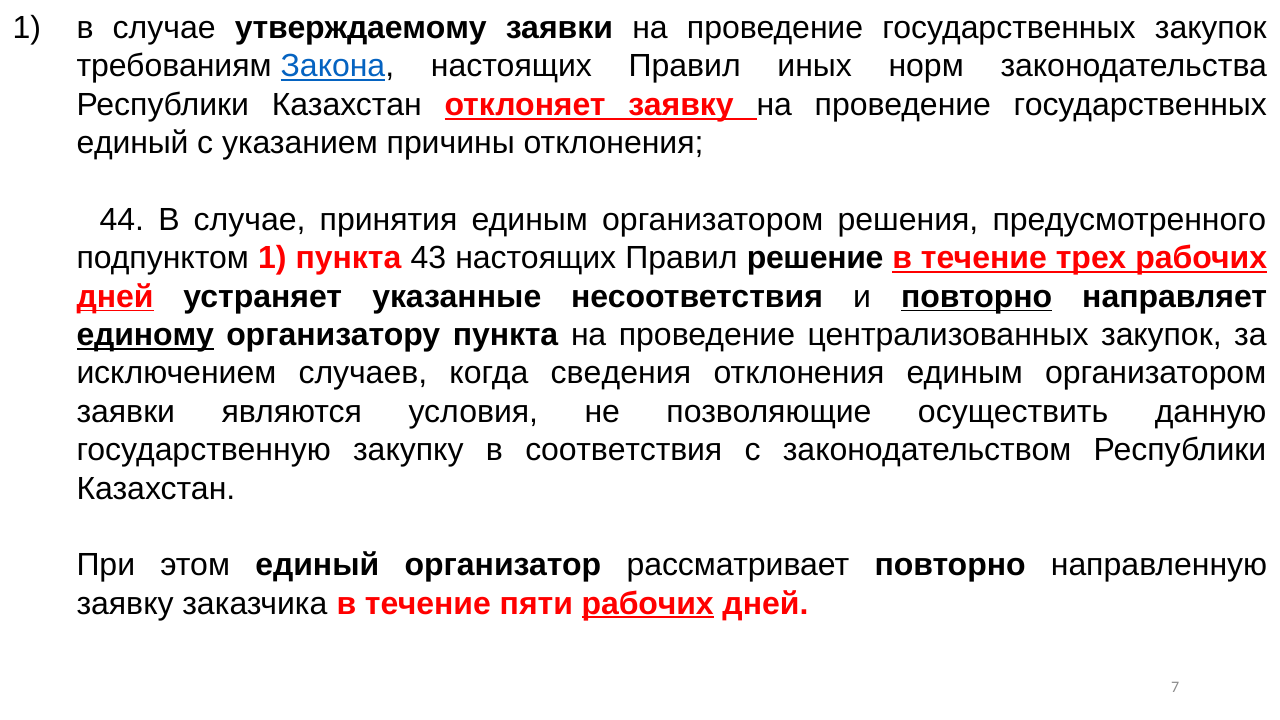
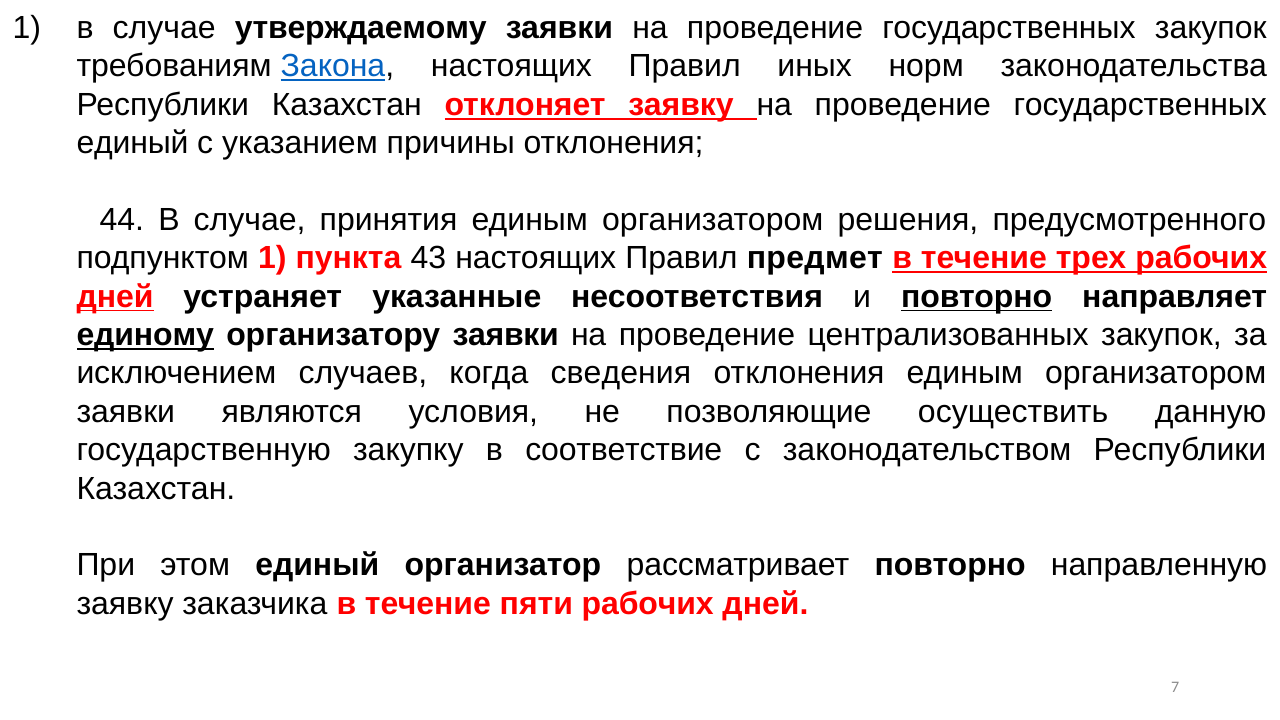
решение: решение -> предмет (815, 258)
организатору пункта: пункта -> заявки (506, 335)
соответствия: соответствия -> соответствие (624, 450)
рабочих underline: present -> none (648, 604)
